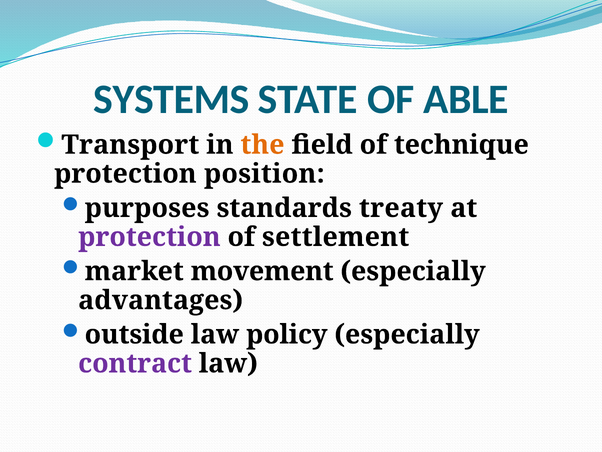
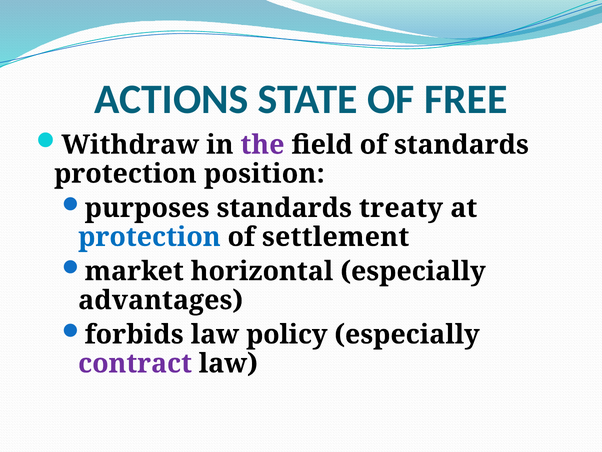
SYSTEMS: SYSTEMS -> ACTIONS (171, 99)
ABLE: ABLE -> FREE (466, 99)
Transport: Transport -> Withdraw (130, 145)
the colour: orange -> purple (262, 145)
of technique: technique -> standards (461, 145)
protection colour: purple -> blue (149, 237)
movement: movement -> horizontal (262, 271)
outside: outside -> forbids (134, 334)
